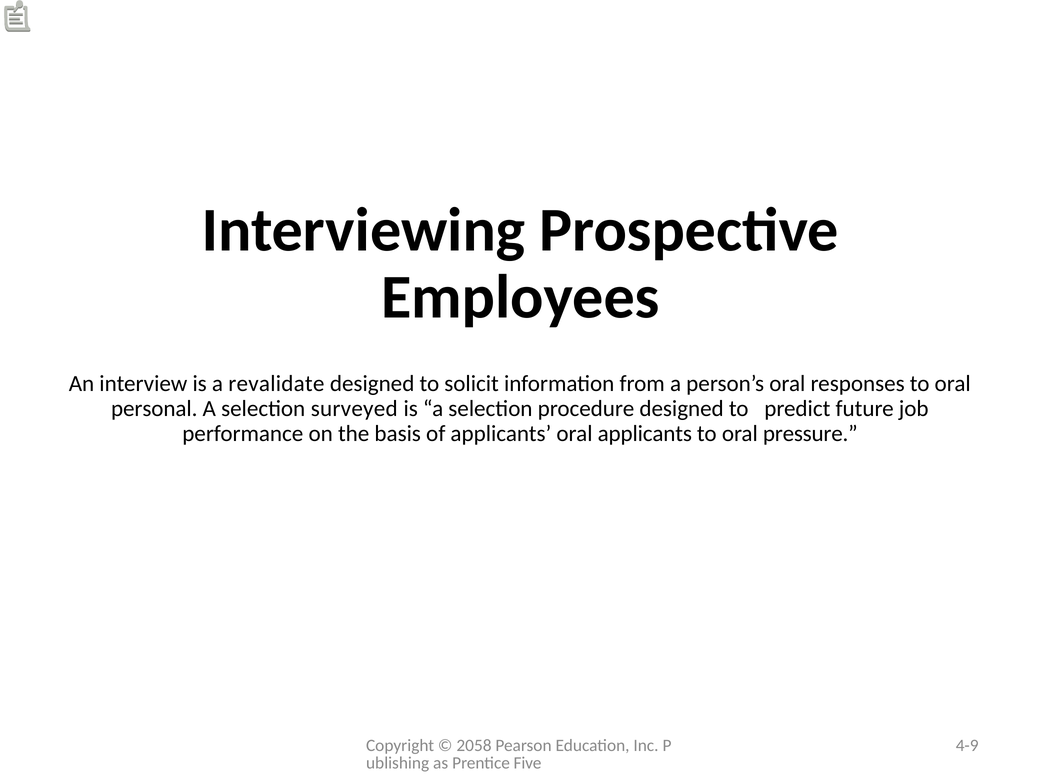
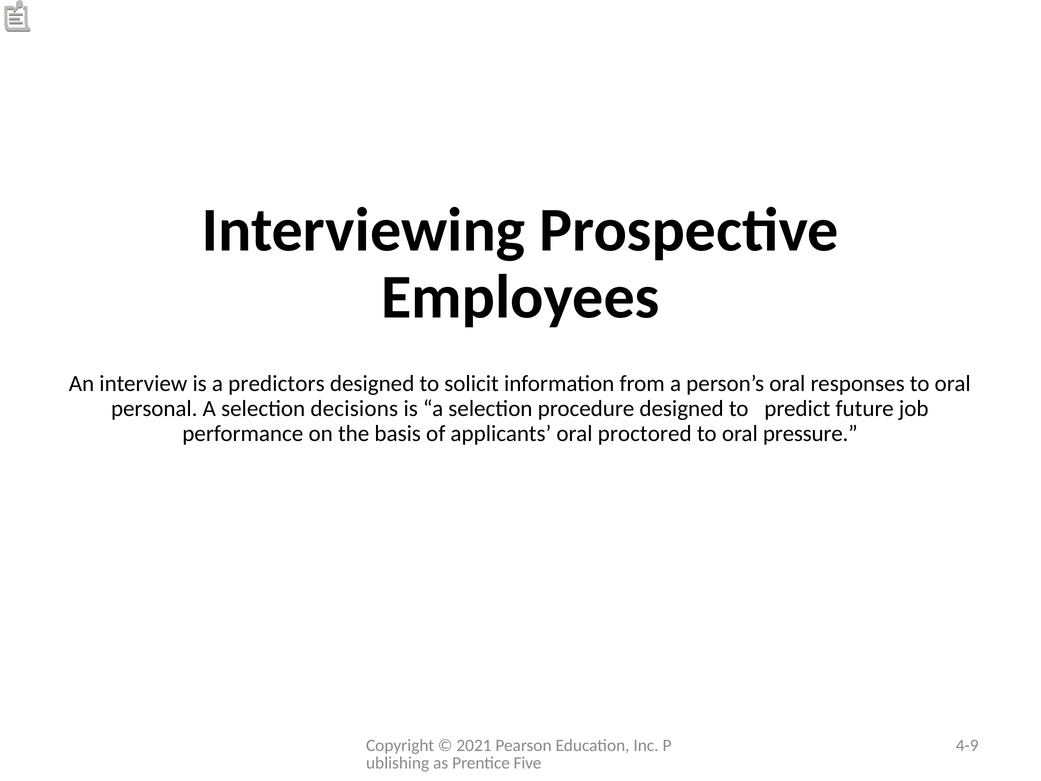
revalidate: revalidate -> predictors (276, 384)
surveyed: surveyed -> decisions (354, 409)
oral applicants: applicants -> proctored (645, 433)
2058: 2058 -> 2021 (474, 745)
